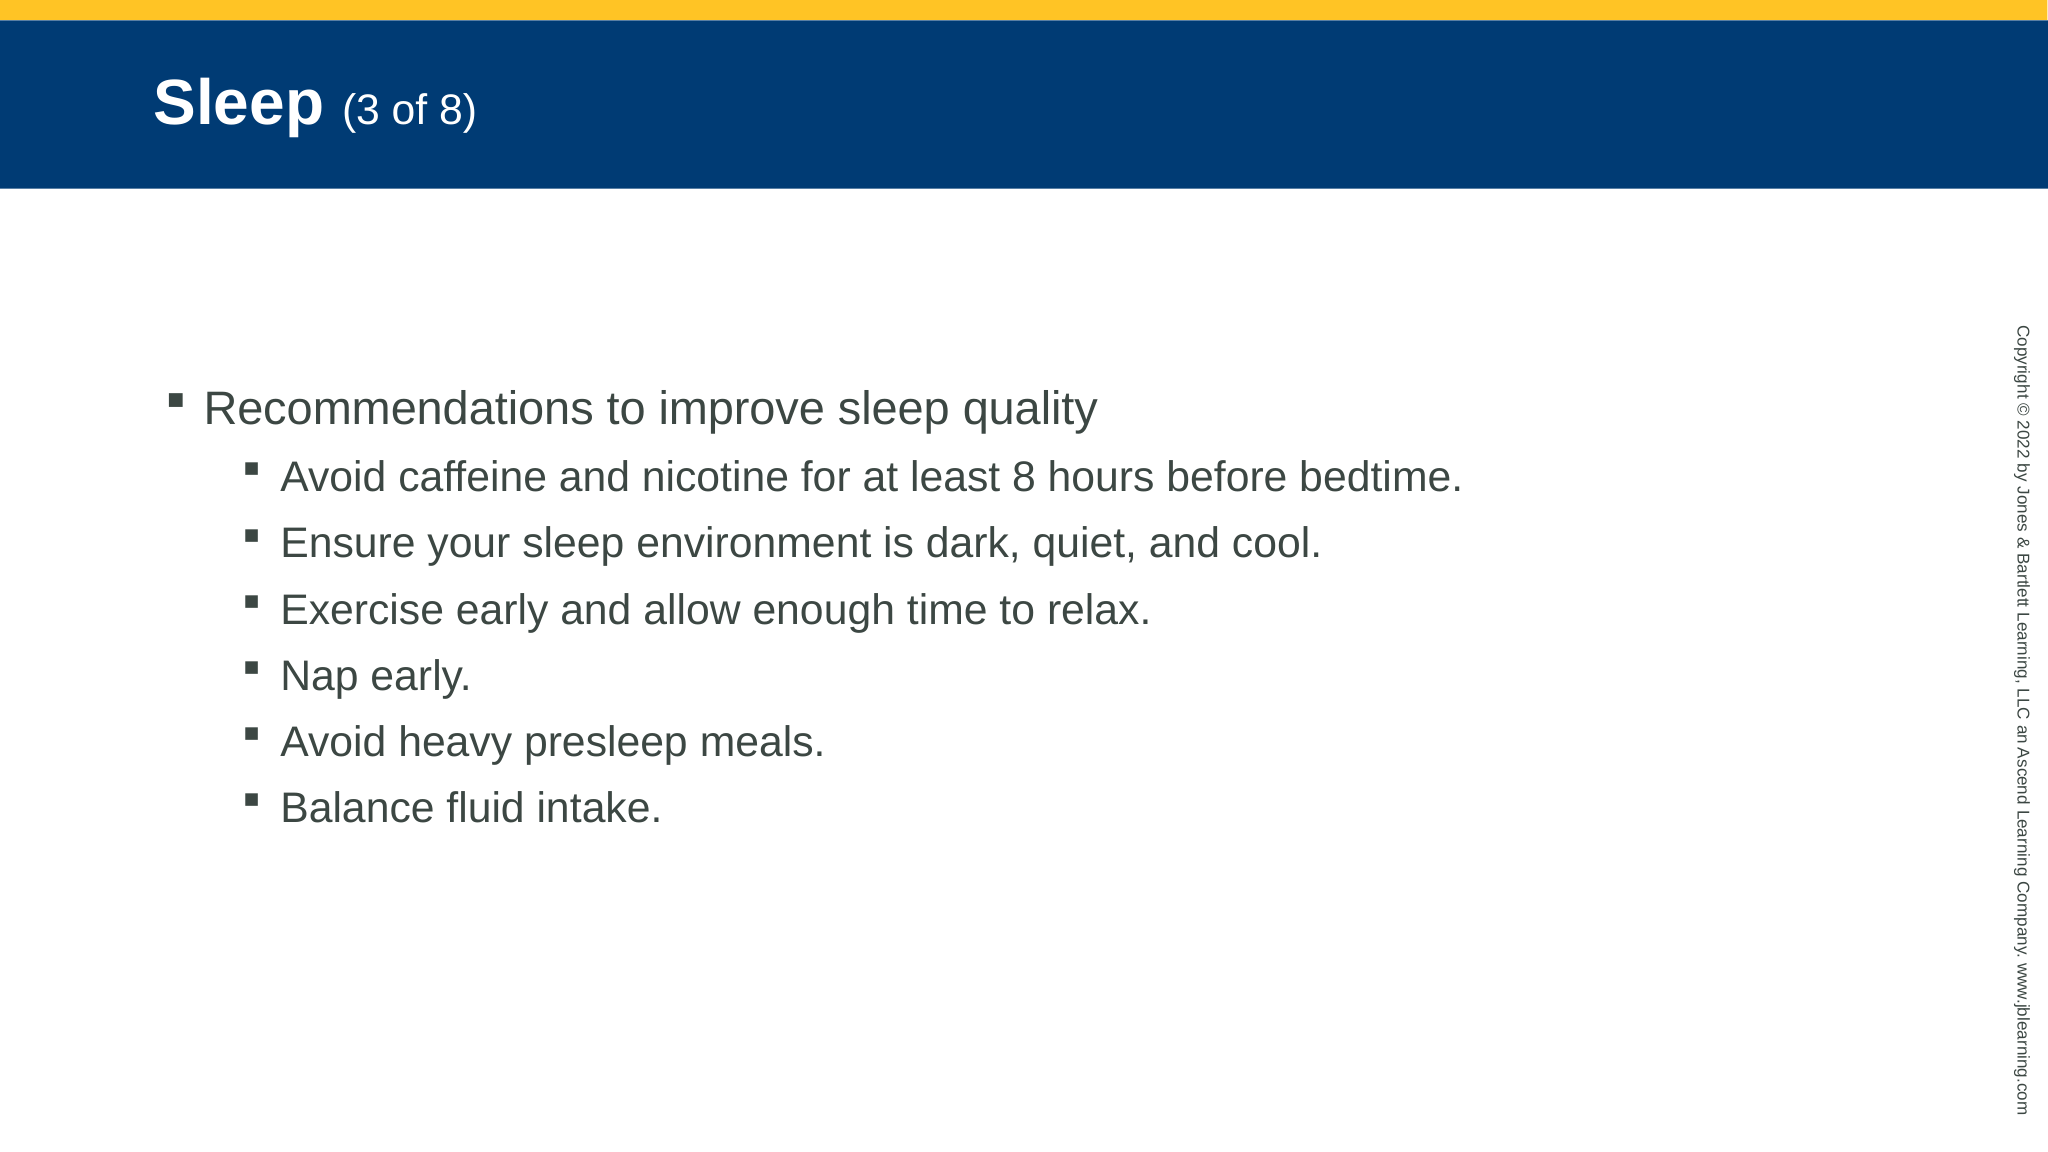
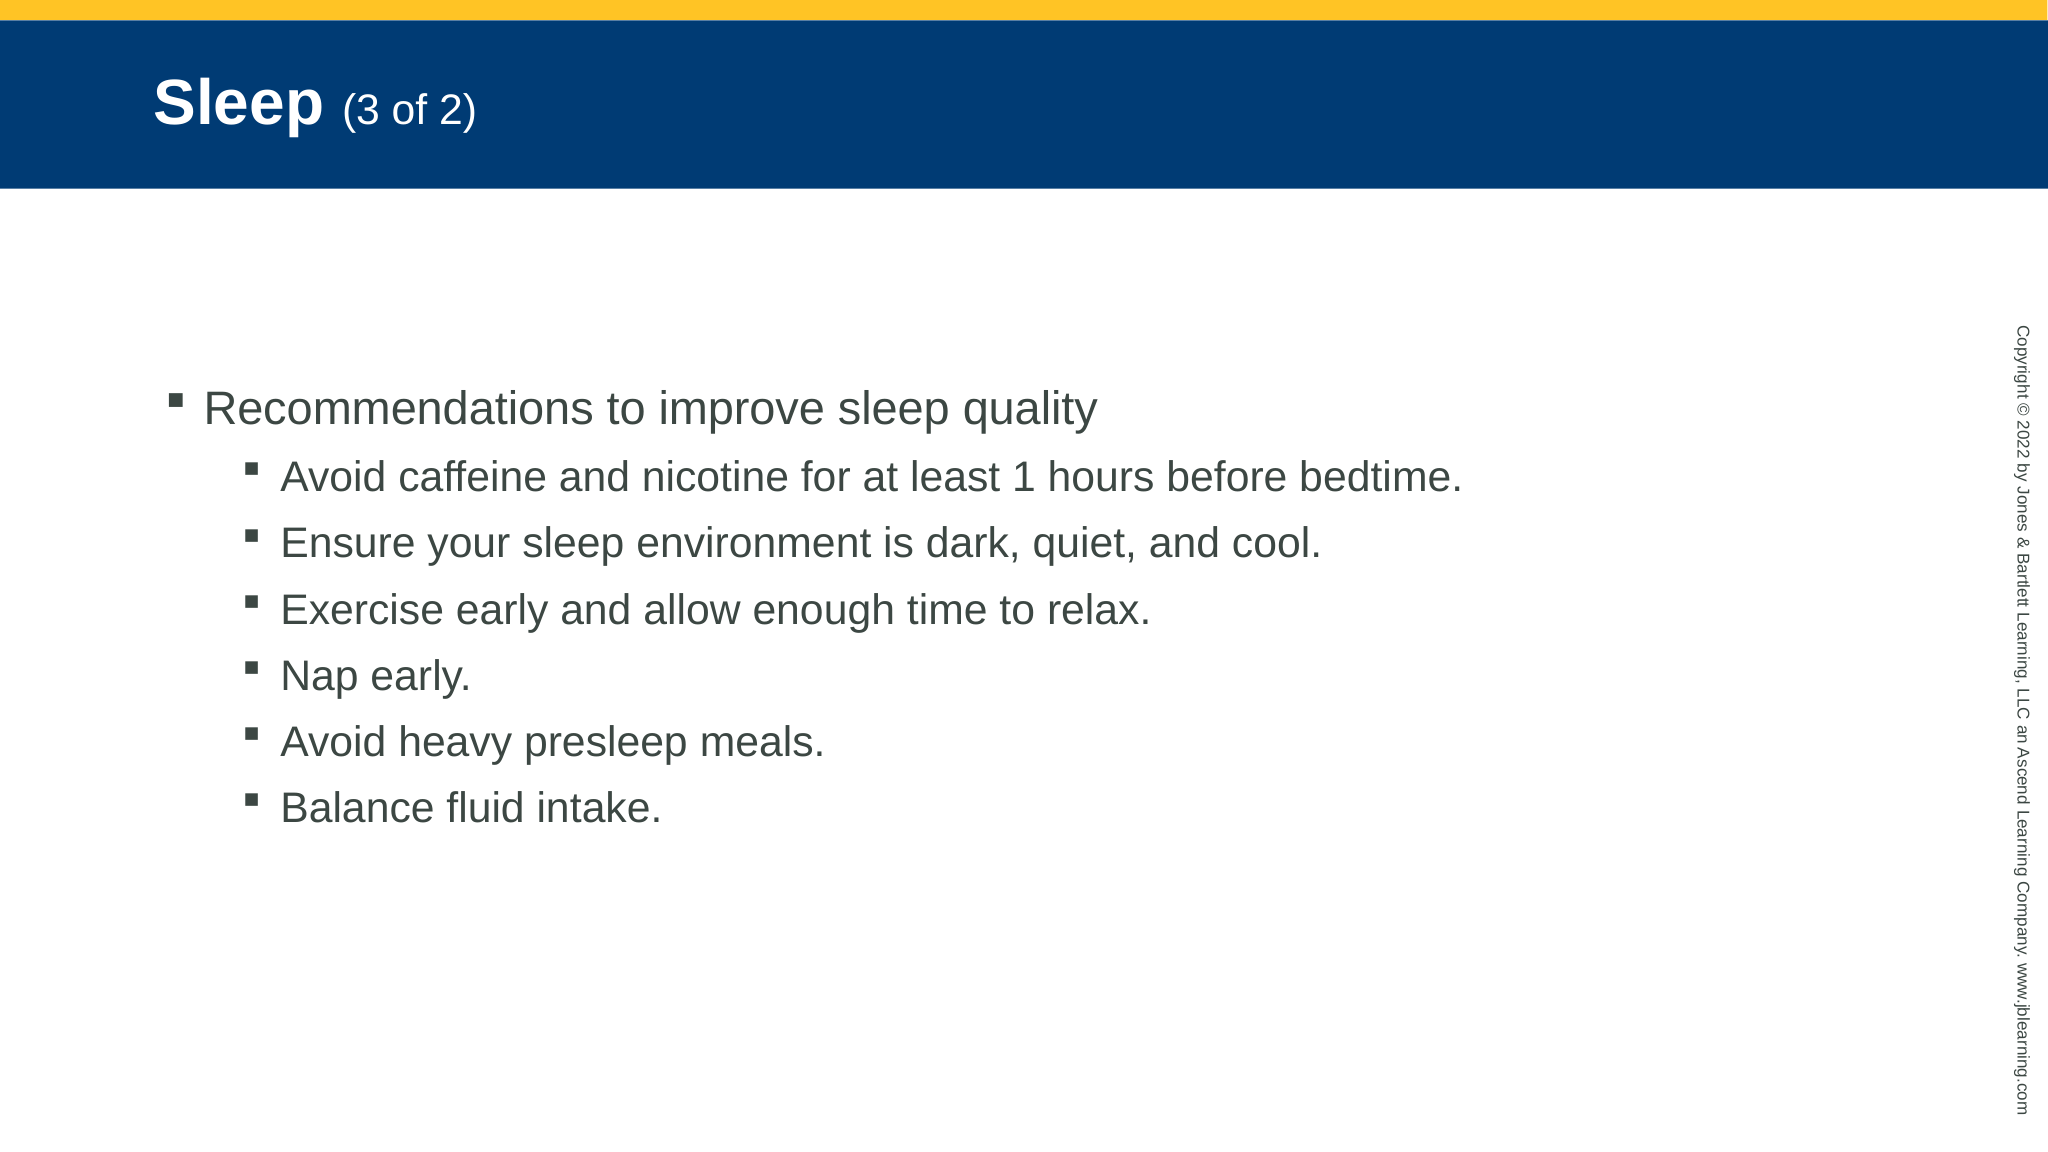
of 8: 8 -> 2 (458, 110)
least 8: 8 -> 1 (1024, 478)
